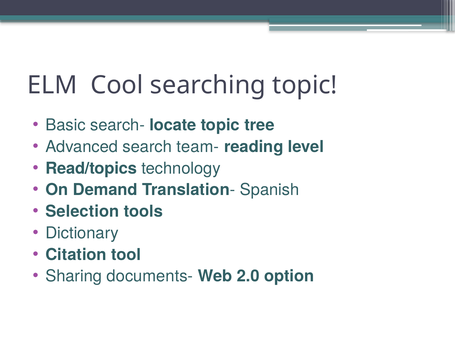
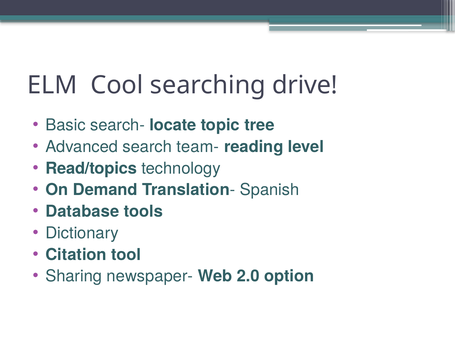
searching topic: topic -> drive (305, 85)
Selection: Selection -> Database (82, 212)
documents-: documents- -> newspaper- (150, 276)
